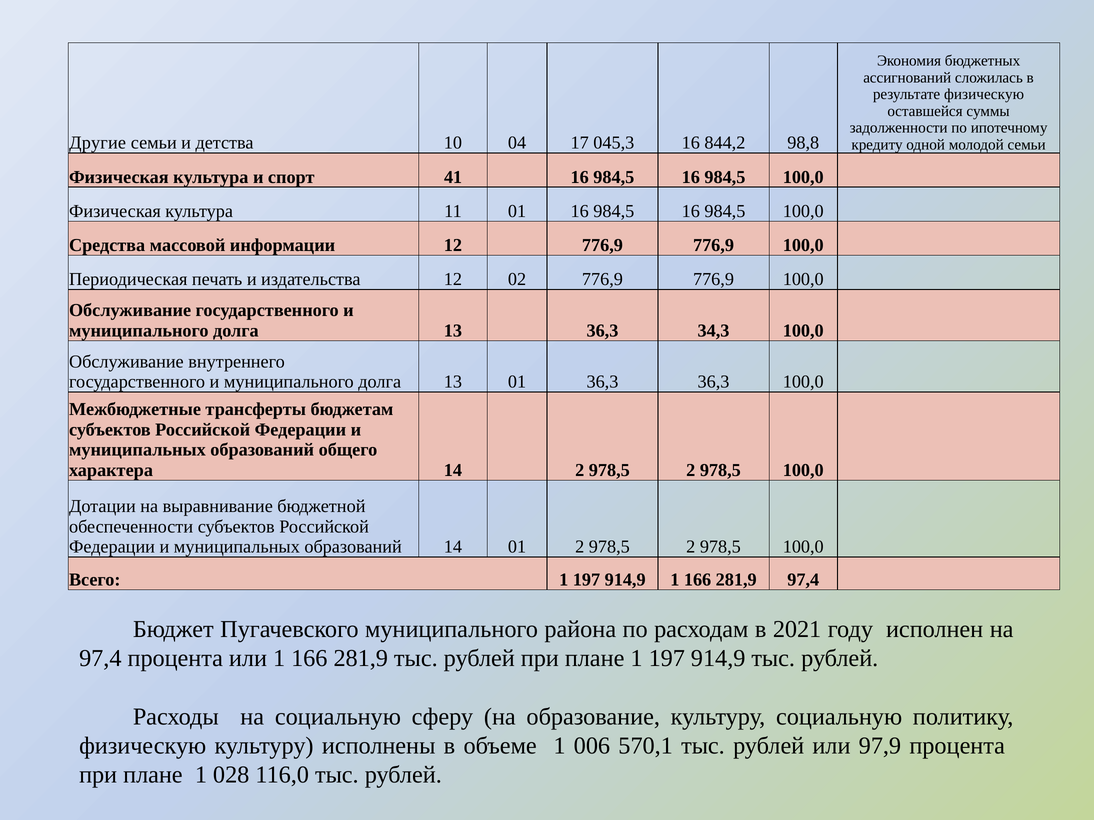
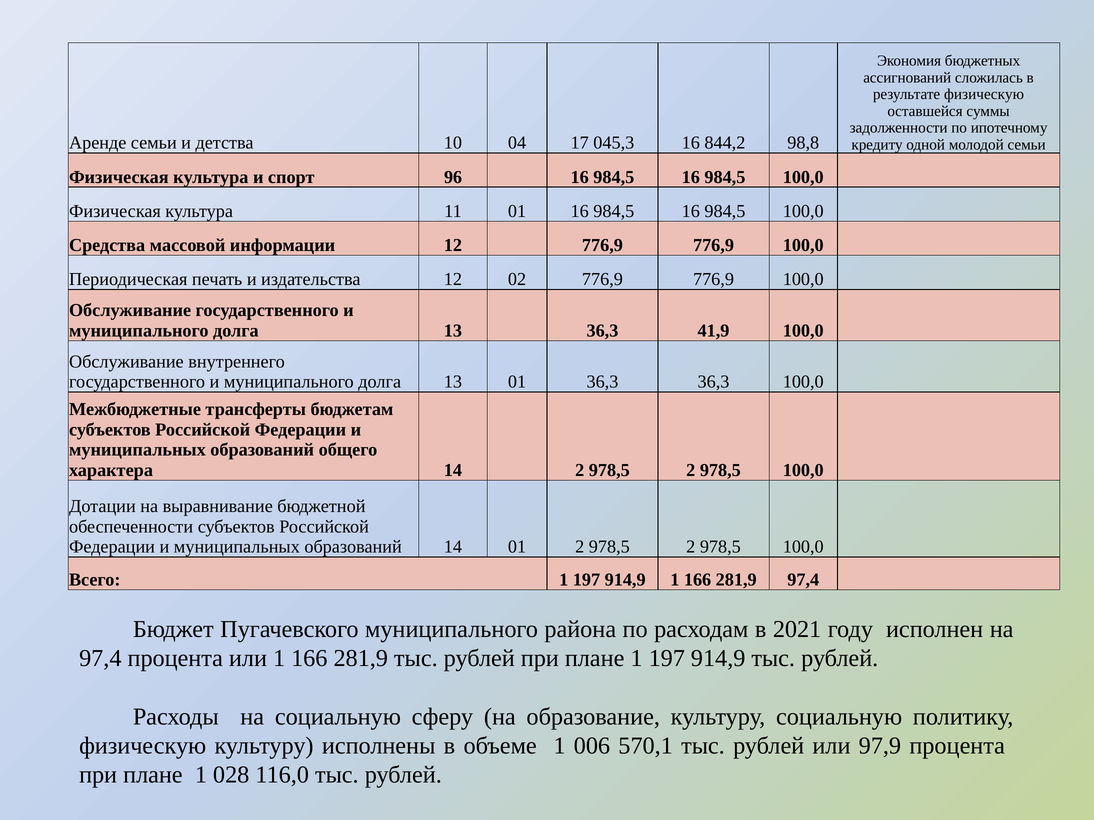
Другие: Другие -> Аренде (98, 143)
41: 41 -> 96 (453, 177)
34,3: 34,3 -> 41,9 (714, 331)
